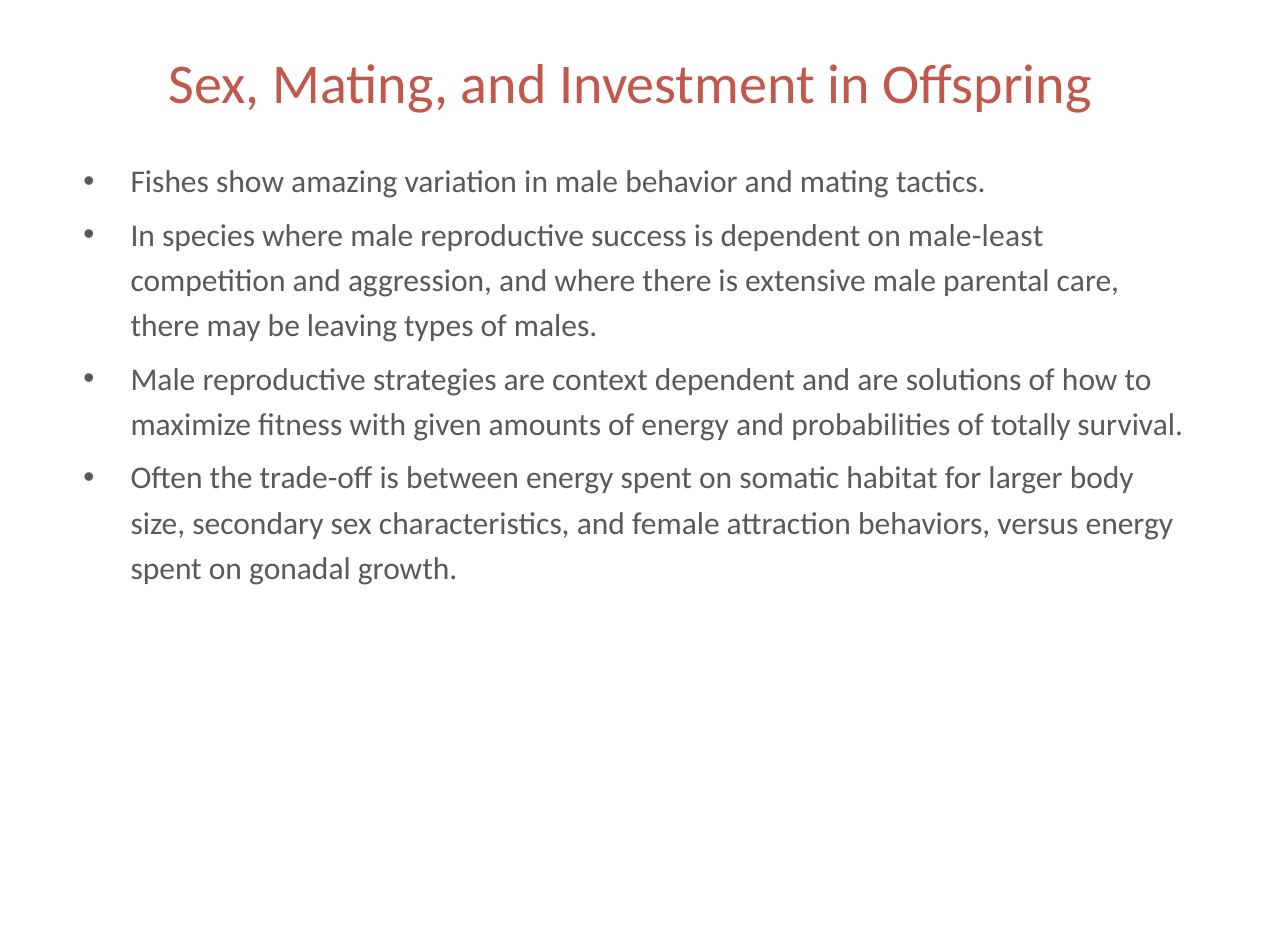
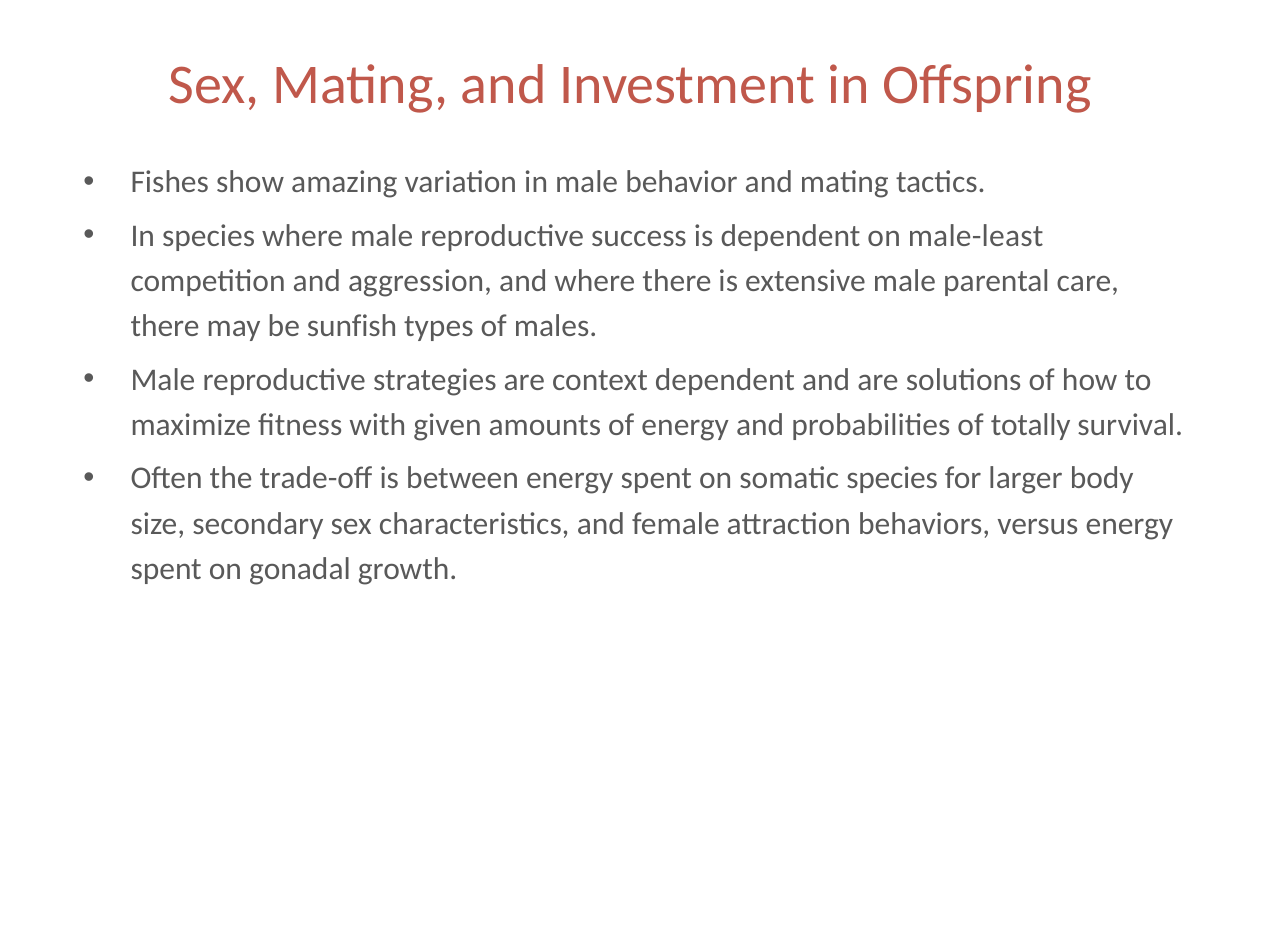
leaving: leaving -> sunfish (352, 326)
somatic habitat: habitat -> species (892, 478)
